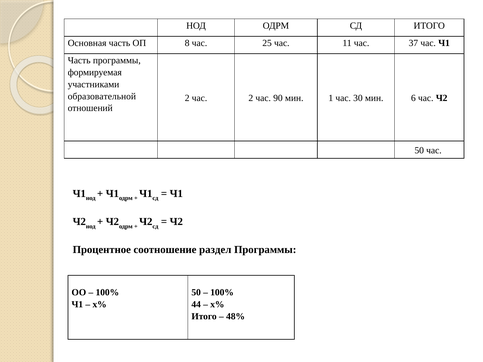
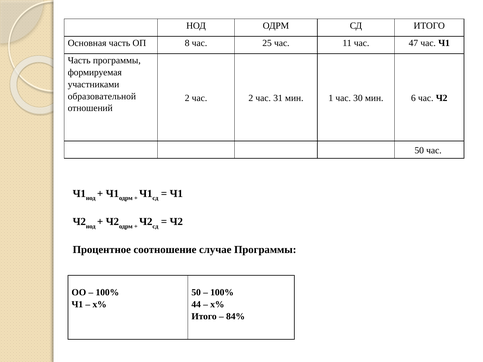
37: 37 -> 47 (413, 43)
90: 90 -> 31 (278, 98)
раздел: раздел -> случае (215, 250)
48%: 48% -> 84% (236, 316)
